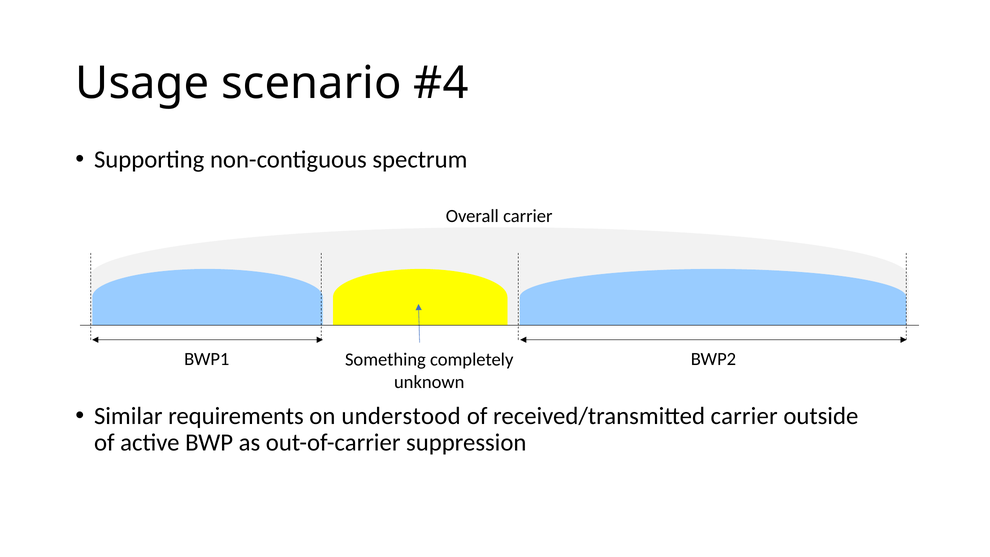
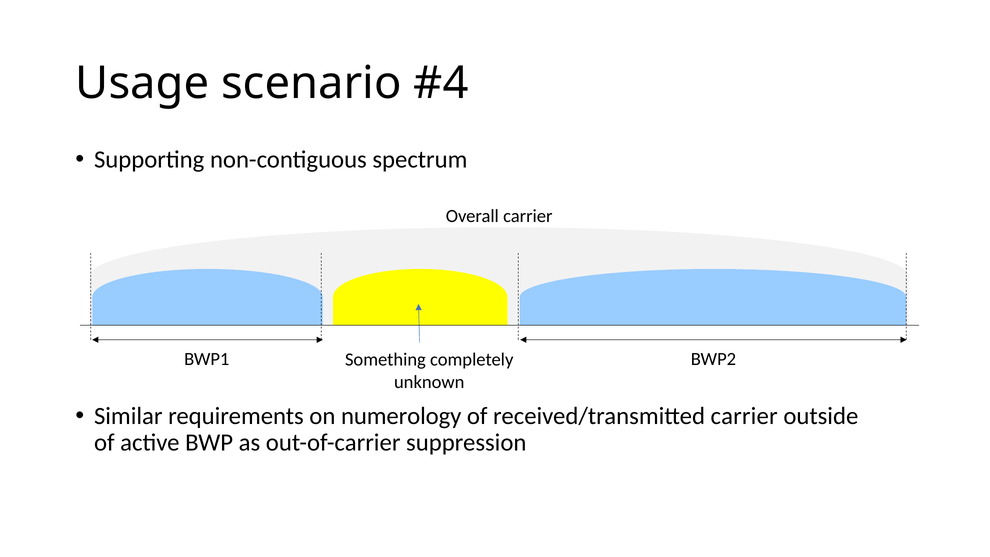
understood: understood -> numerology (401, 416)
